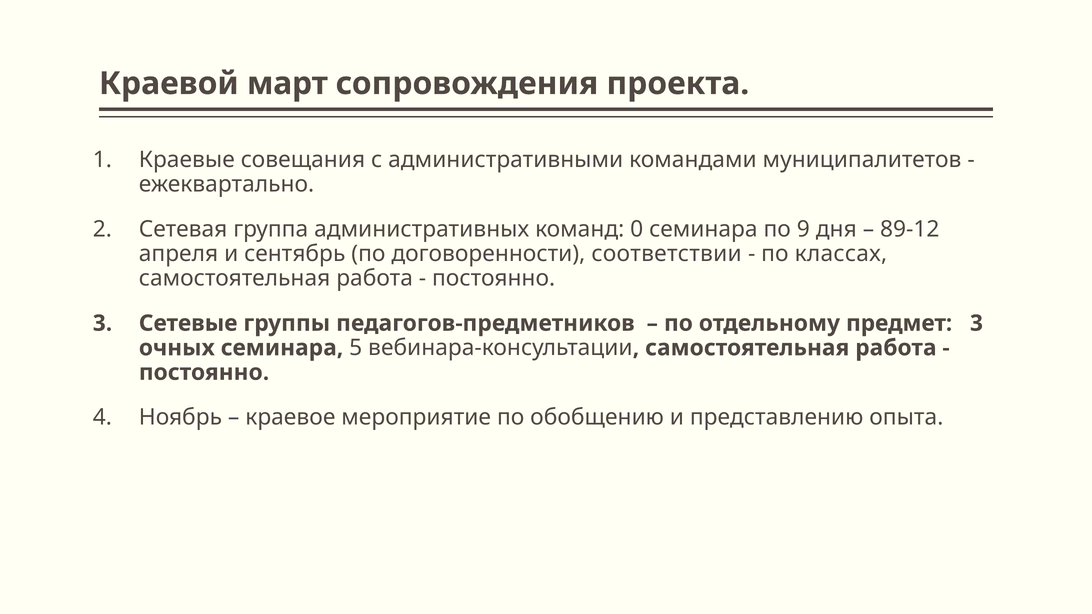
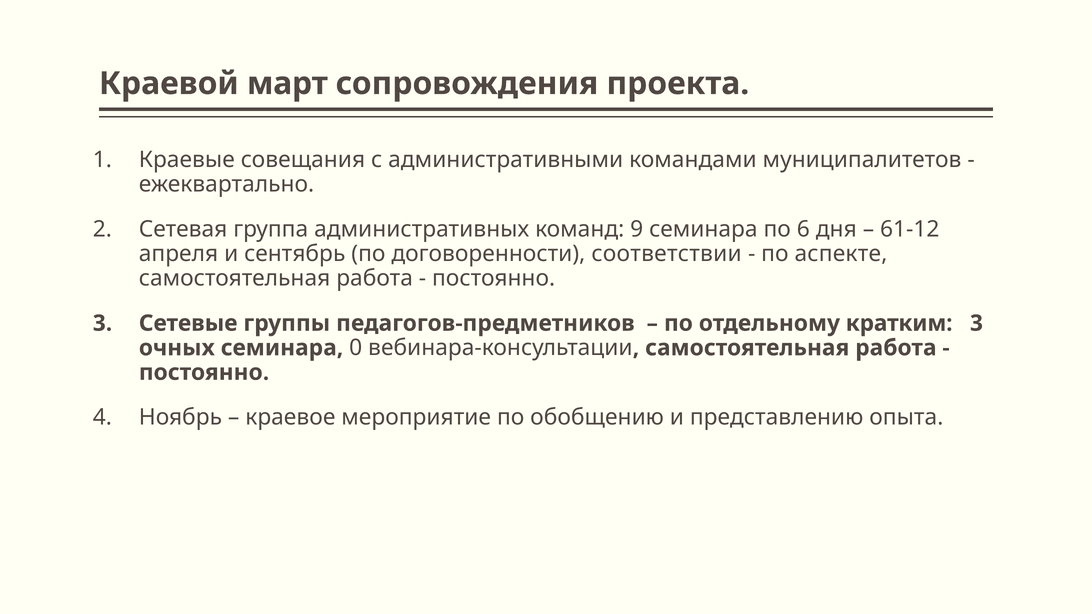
0: 0 -> 9 (637, 229)
9: 9 -> 6 (803, 229)
89-12: 89-12 -> 61-12 (910, 229)
классах: классах -> аспекте (841, 254)
предмет: предмет -> кратким (899, 323)
5: 5 -> 0 (356, 348)
